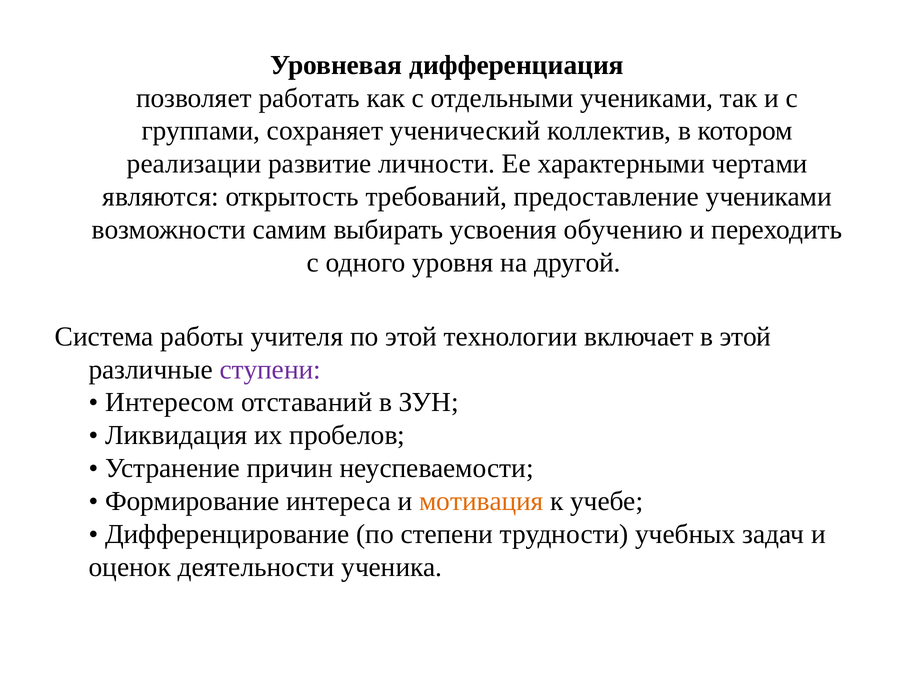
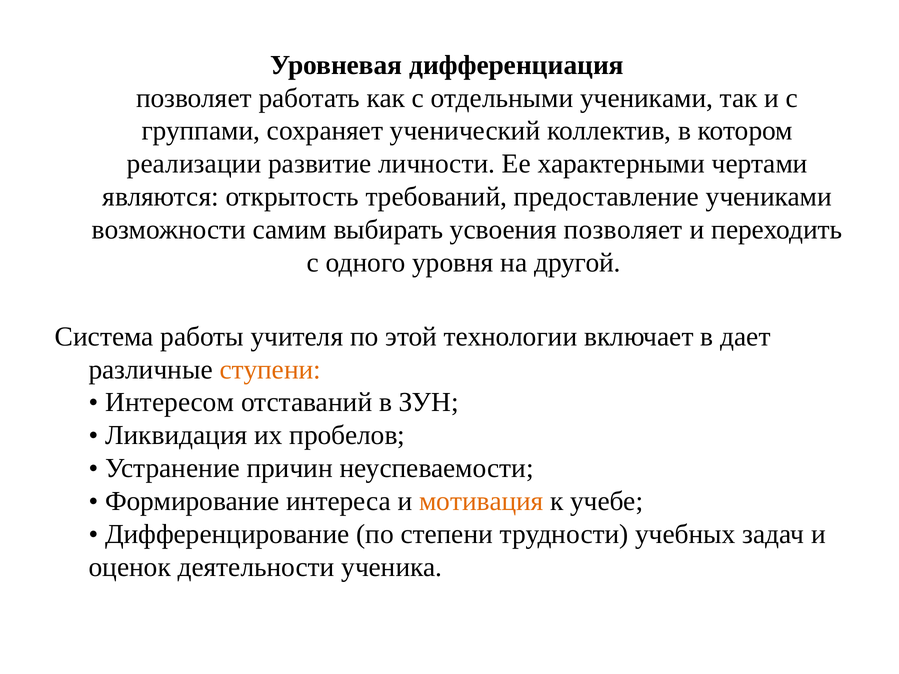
усвоения обучению: обучению -> позволяет (623, 230)
в этой: этой -> дает (745, 337)
ступени colour: purple -> orange (270, 370)
